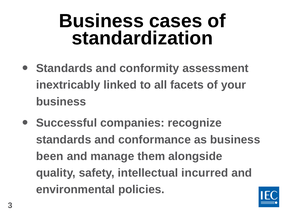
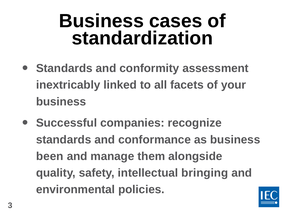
incurred: incurred -> bringing (205, 173)
